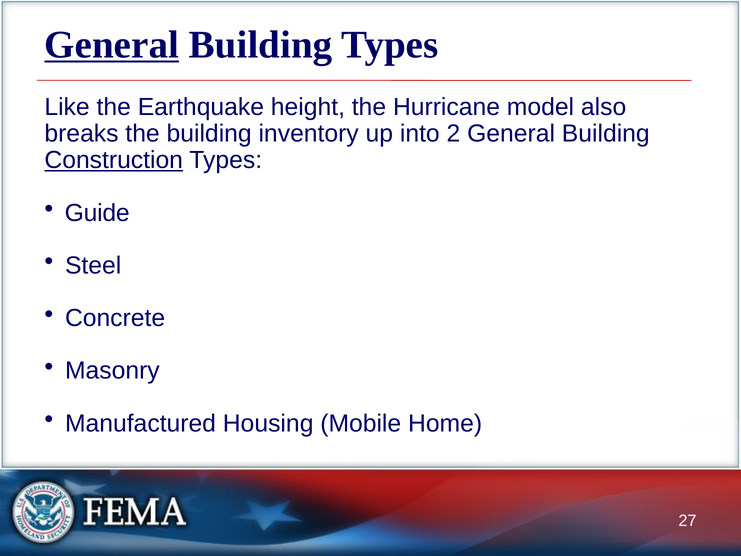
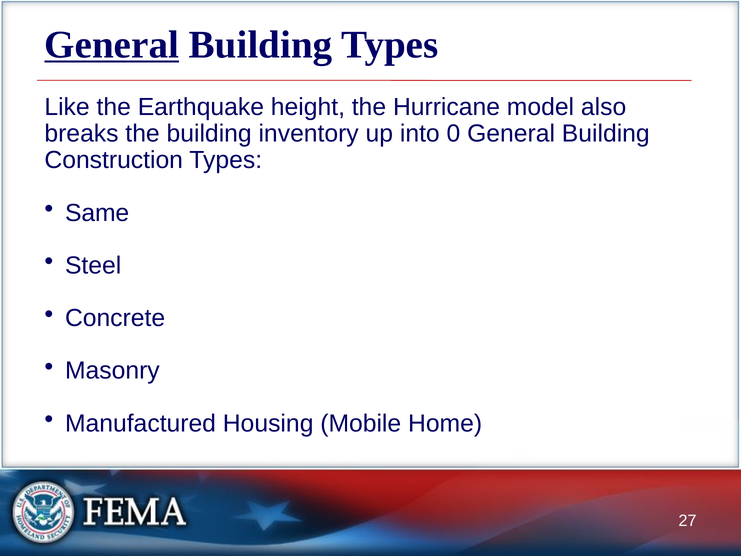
2: 2 -> 0 (453, 134)
Construction underline: present -> none (114, 160)
Guide: Guide -> Same (97, 213)
